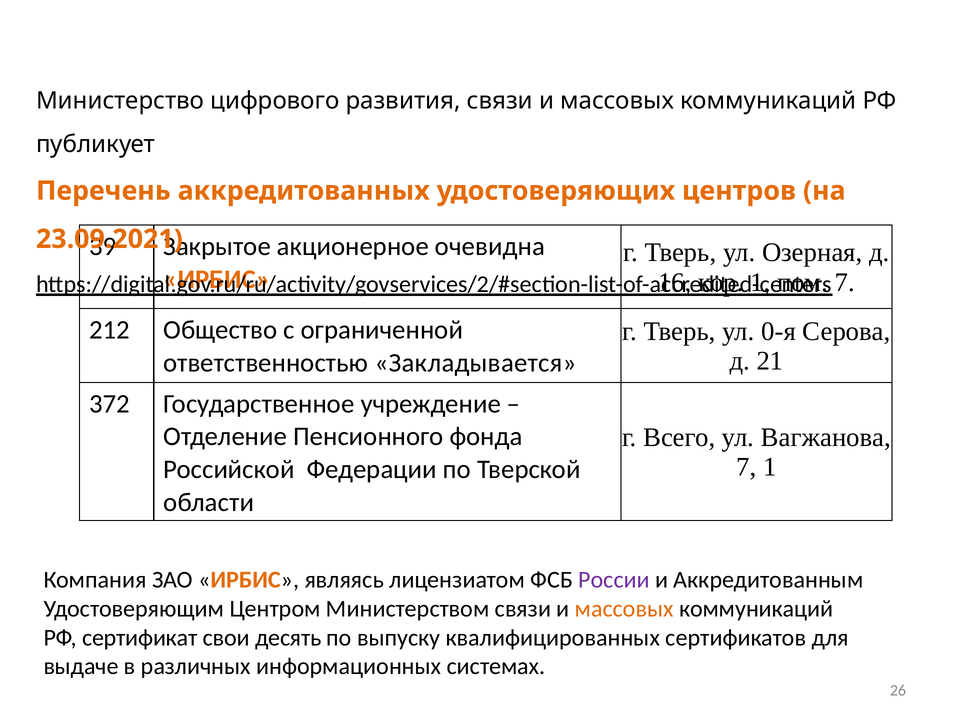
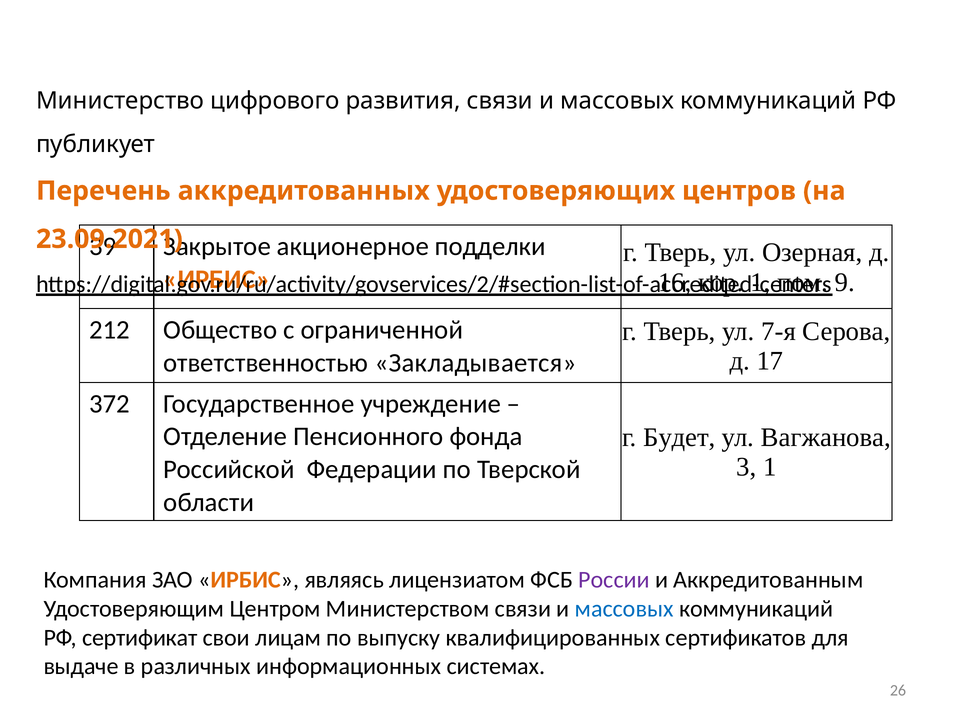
очевидна: очевидна -> подделки (490, 246)
7: 7 -> 9 (845, 282)
0-я: 0-я -> 7-я (779, 331)
21: 21 -> 17 (770, 361)
Всего: Всего -> Будет (679, 437)
7: 7 -> 3 (746, 467)
массовых colour: orange -> blue (624, 609)
десять: десять -> лицам (288, 638)
